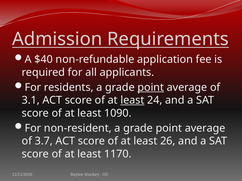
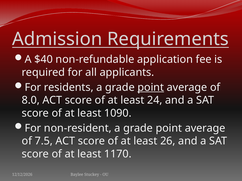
3.1: 3.1 -> 8.0 (31, 101)
least underline: present -> none (132, 101)
3.7: 3.7 -> 7.5 (44, 141)
